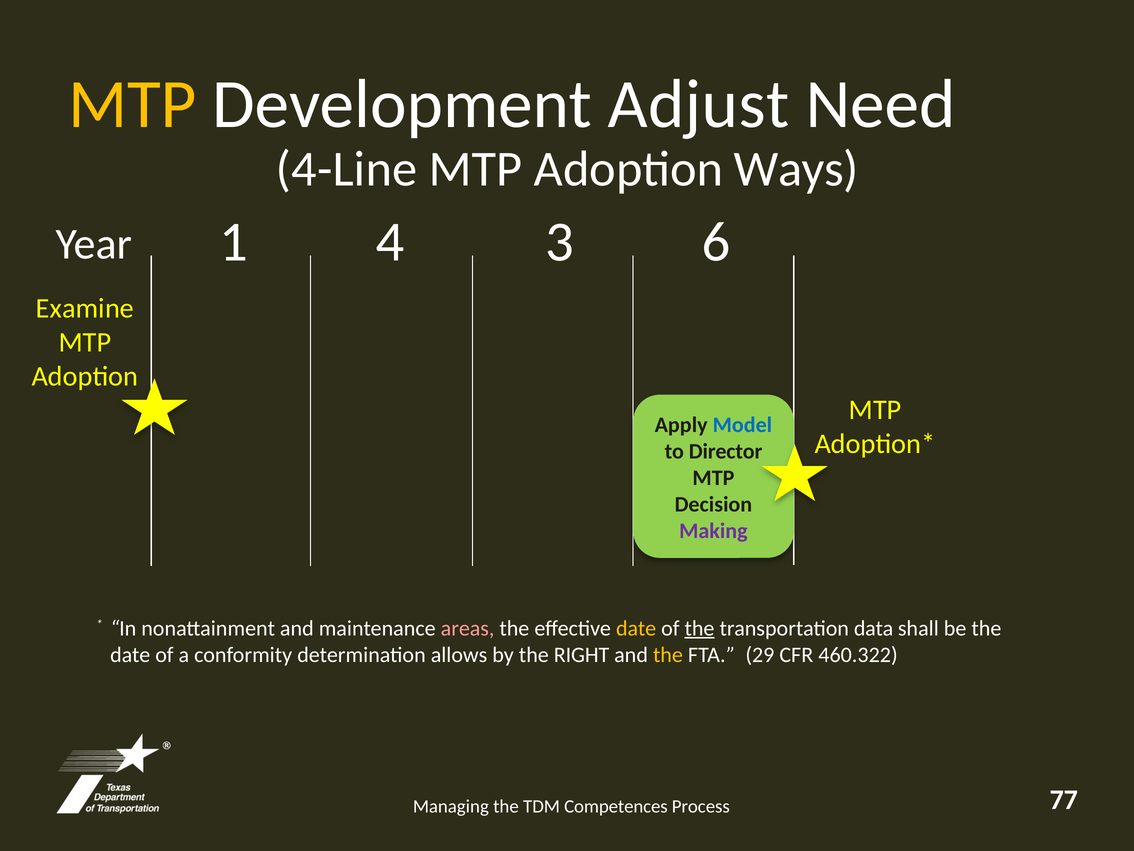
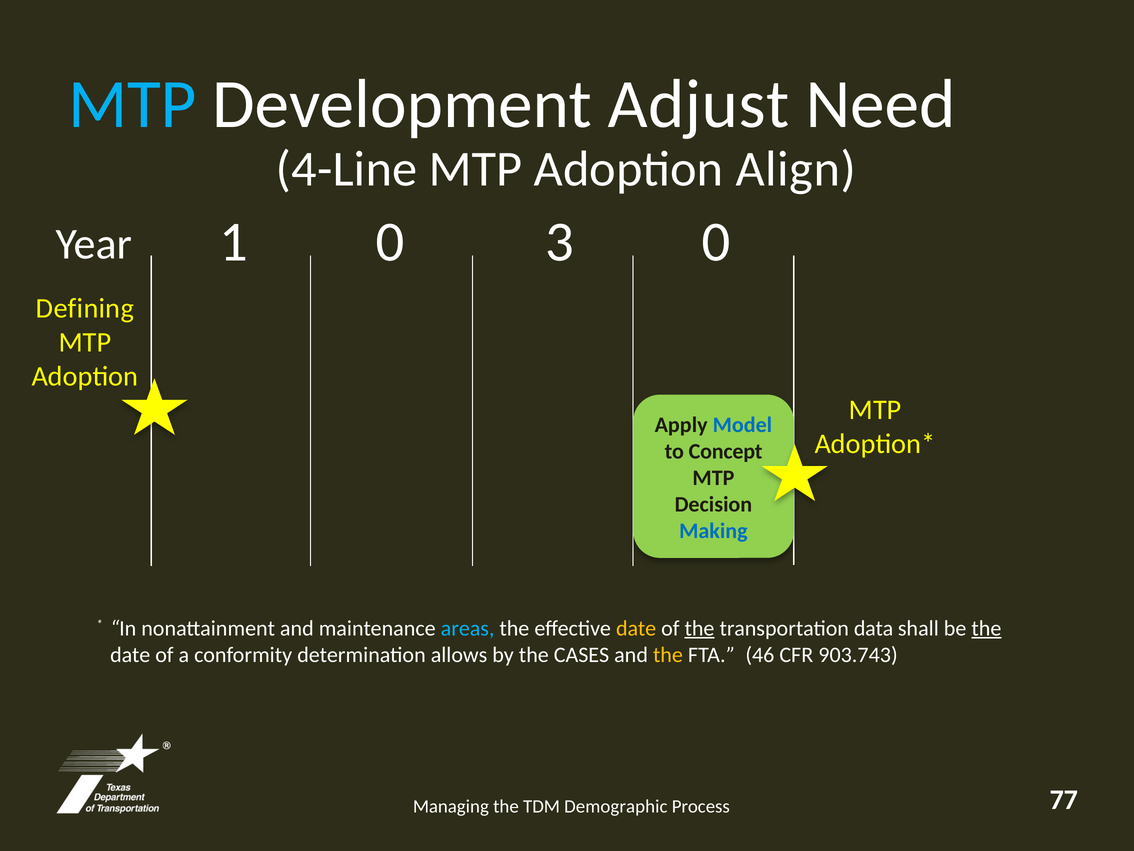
MTP colour: yellow -> light blue (132, 104)
Ways: Ways -> Align (796, 169)
1 4: 4 -> 0 (390, 242)
3 6: 6 -> 0 (716, 242)
Examine: Examine -> Defining (85, 308)
Director: Director -> Concept (726, 451)
Making colour: purple -> blue (713, 530)
areas colour: pink -> light blue (468, 628)
the underline: none -> present (986, 628)
RIGHT: RIGHT -> CASES (582, 654)
29: 29 -> 46 (760, 654)
460.322: 460.322 -> 903.743 (858, 654)
Competences: Competences -> Demographic (616, 806)
